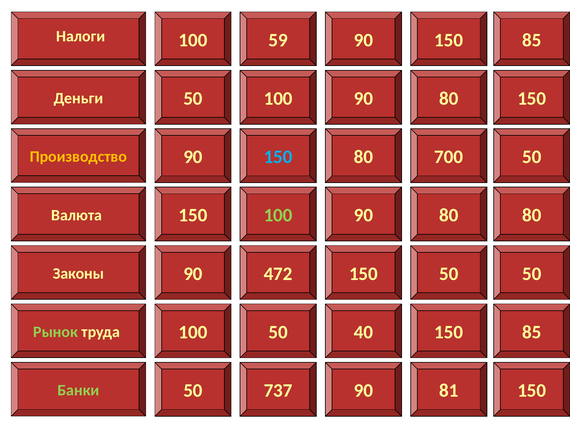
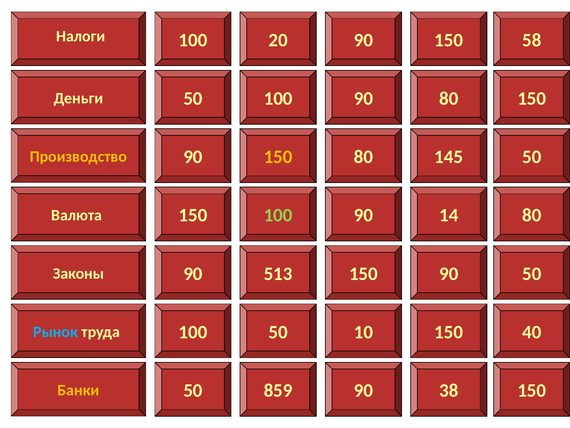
59: 59 -> 20 (278, 40)
90 150 85: 85 -> 58 (532, 40)
150 colour: light blue -> yellow (278, 157)
700: 700 -> 145 (449, 157)
90 80: 80 -> 14 (449, 215)
472: 472 -> 513 (278, 273)
150 50: 50 -> 90 (449, 273)
40: 40 -> 10 (363, 332)
85: 85 -> 40 (532, 332)
Рынок colour: light green -> light blue (56, 332)
737: 737 -> 859 (278, 390)
81: 81 -> 38 (449, 390)
Банки colour: light green -> yellow (78, 390)
